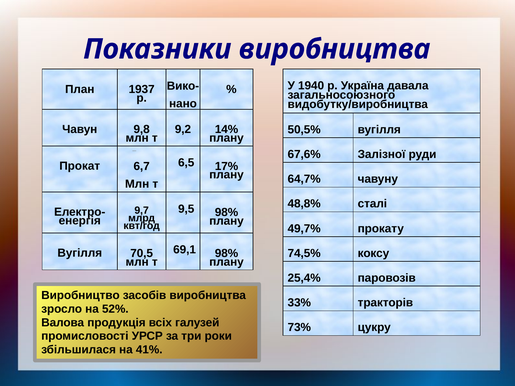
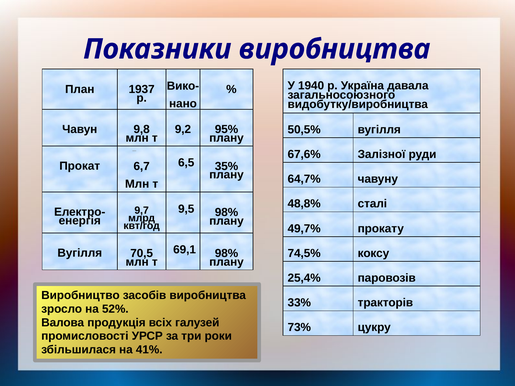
14%: 14% -> 95% (227, 129)
17%: 17% -> 35% (227, 166)
